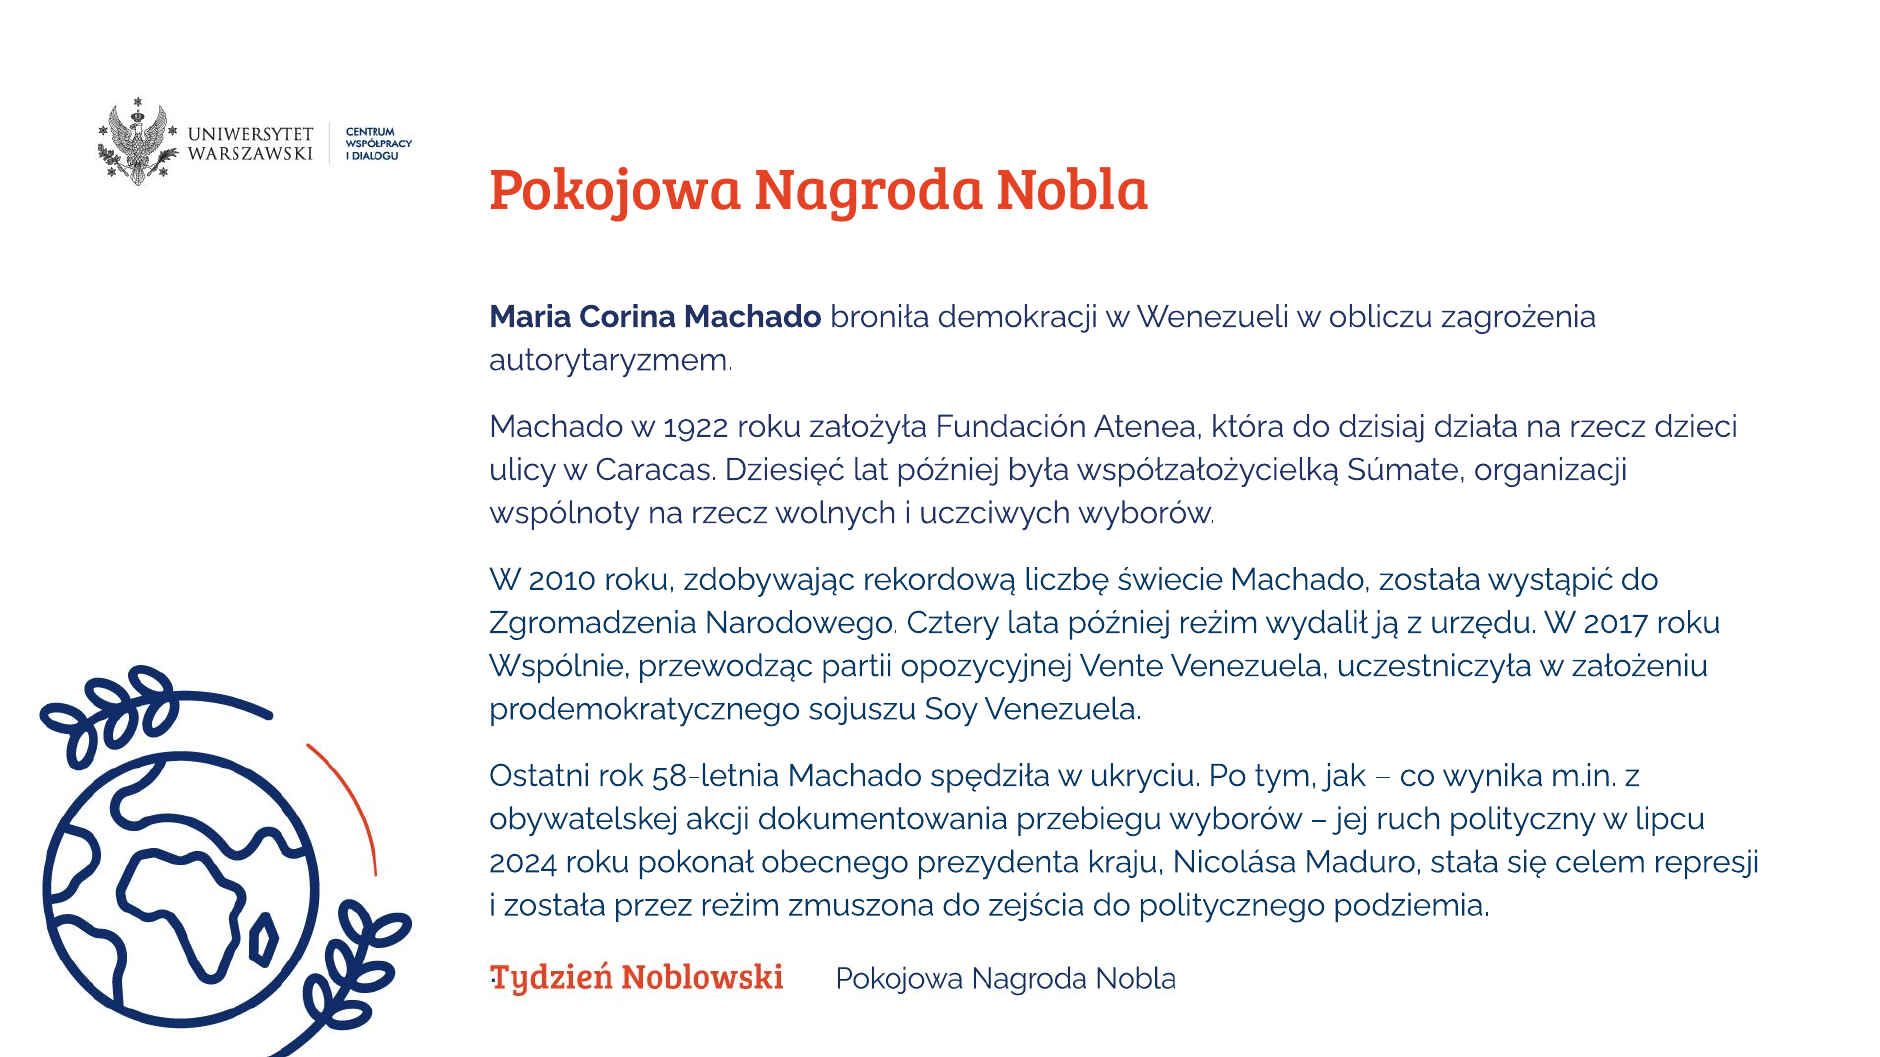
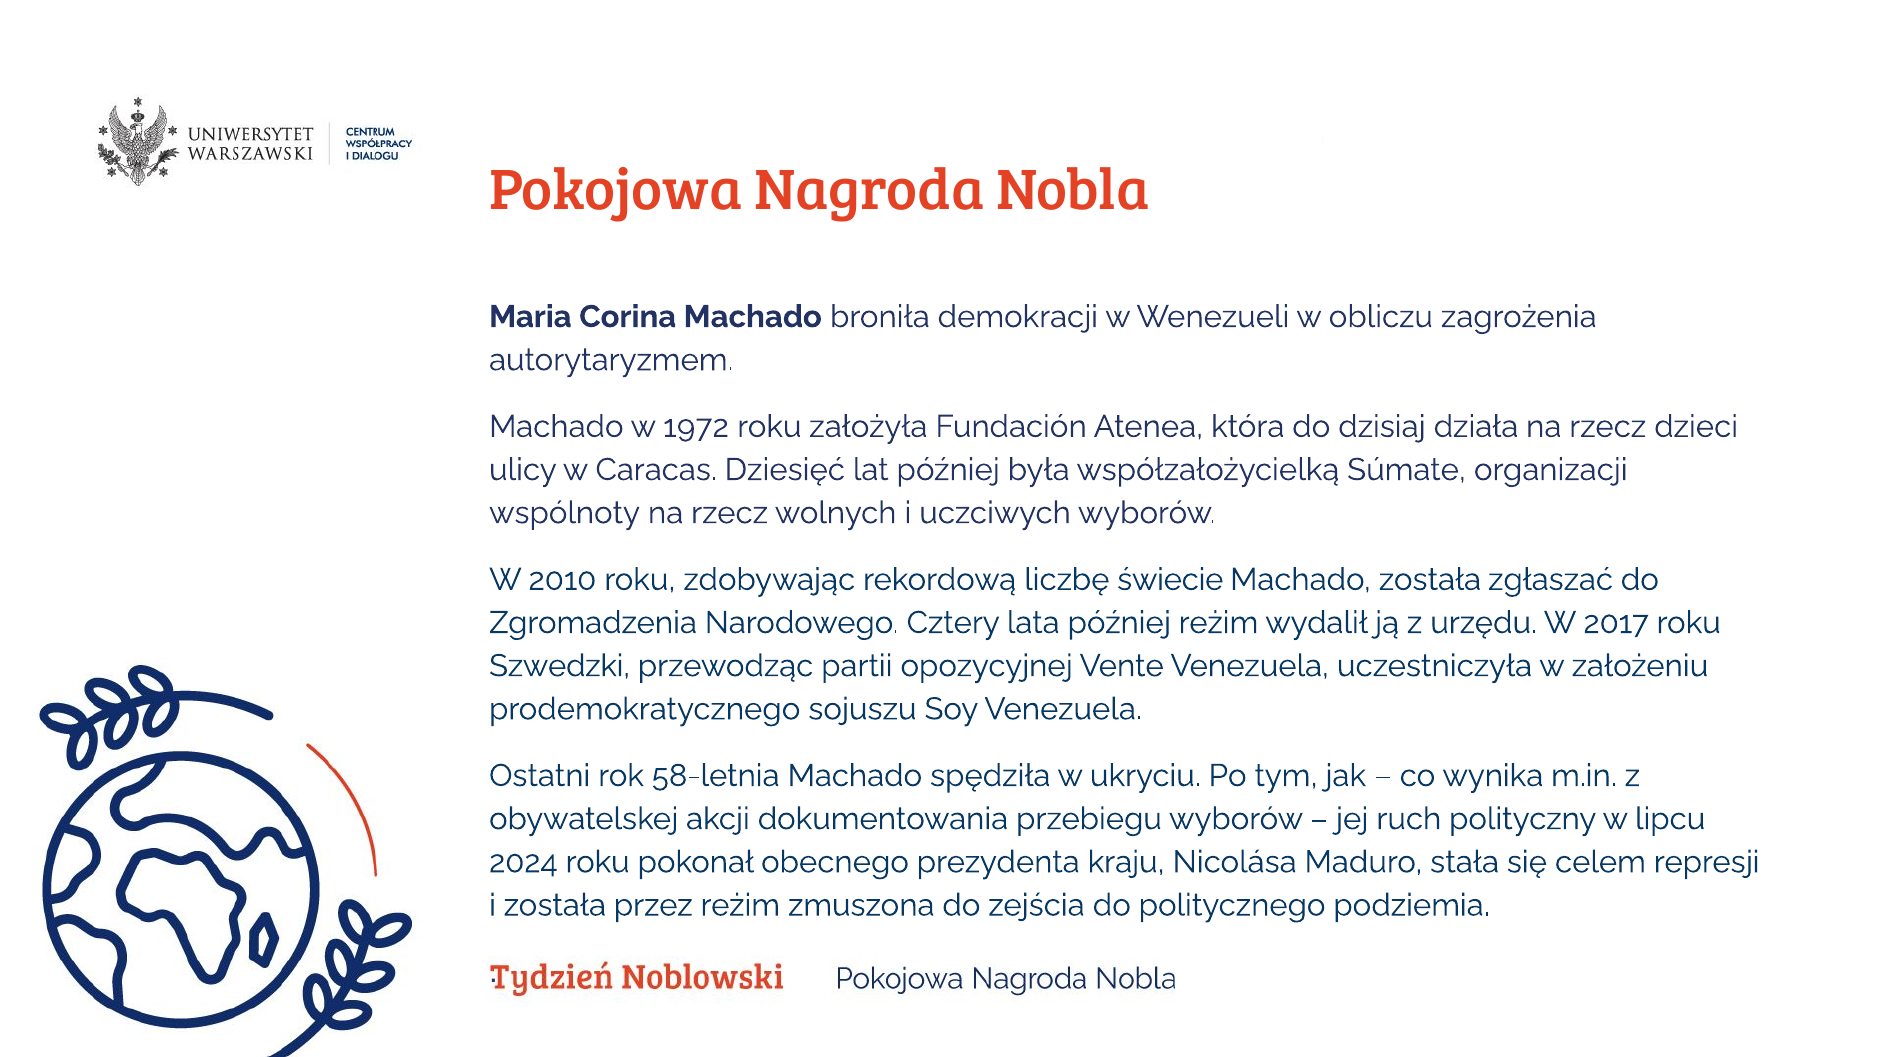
1922: 1922 -> 1972 (696, 427)
wystąpić: wystąpić -> zgłaszać (1551, 580)
Wspólnie: Wspólnie -> Szwedzki (560, 666)
